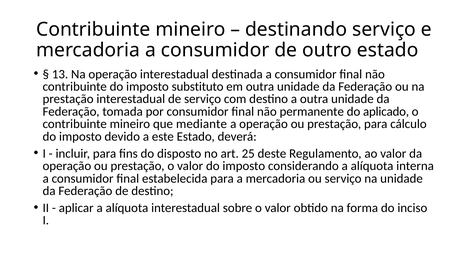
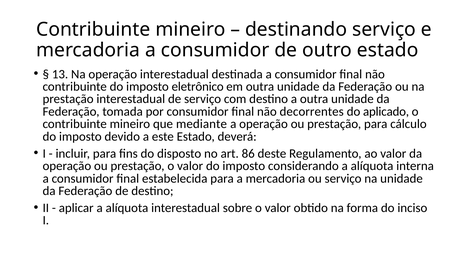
substituto: substituto -> eletrônico (198, 87)
permanente: permanente -> decorrentes (312, 112)
25: 25 -> 86 (248, 154)
